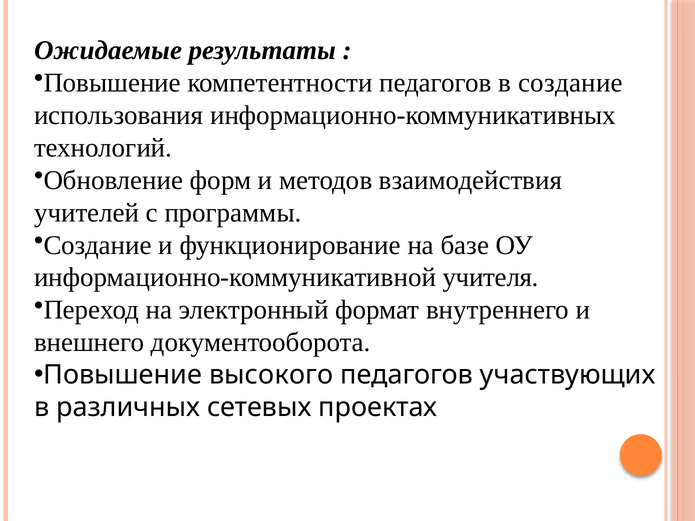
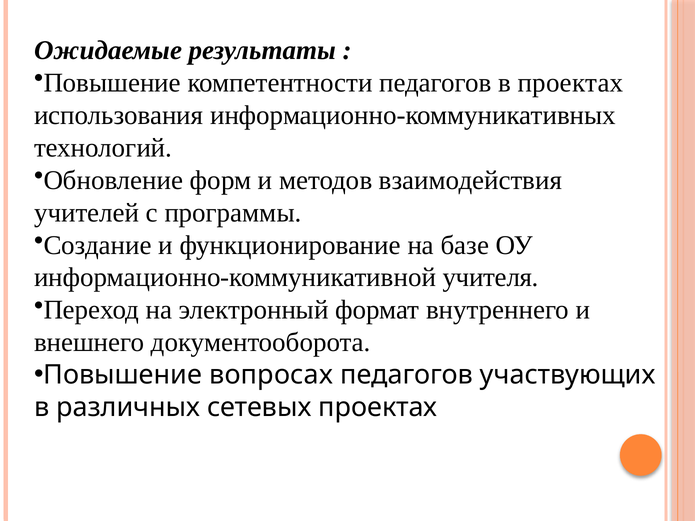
в создание: создание -> проектах (570, 83)
высокого: высокого -> вопросах (271, 375)
